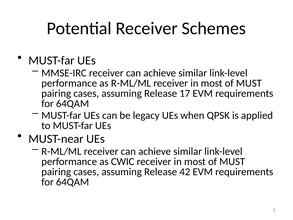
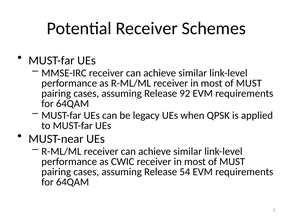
17: 17 -> 92 (185, 93)
42: 42 -> 54 (185, 172)
